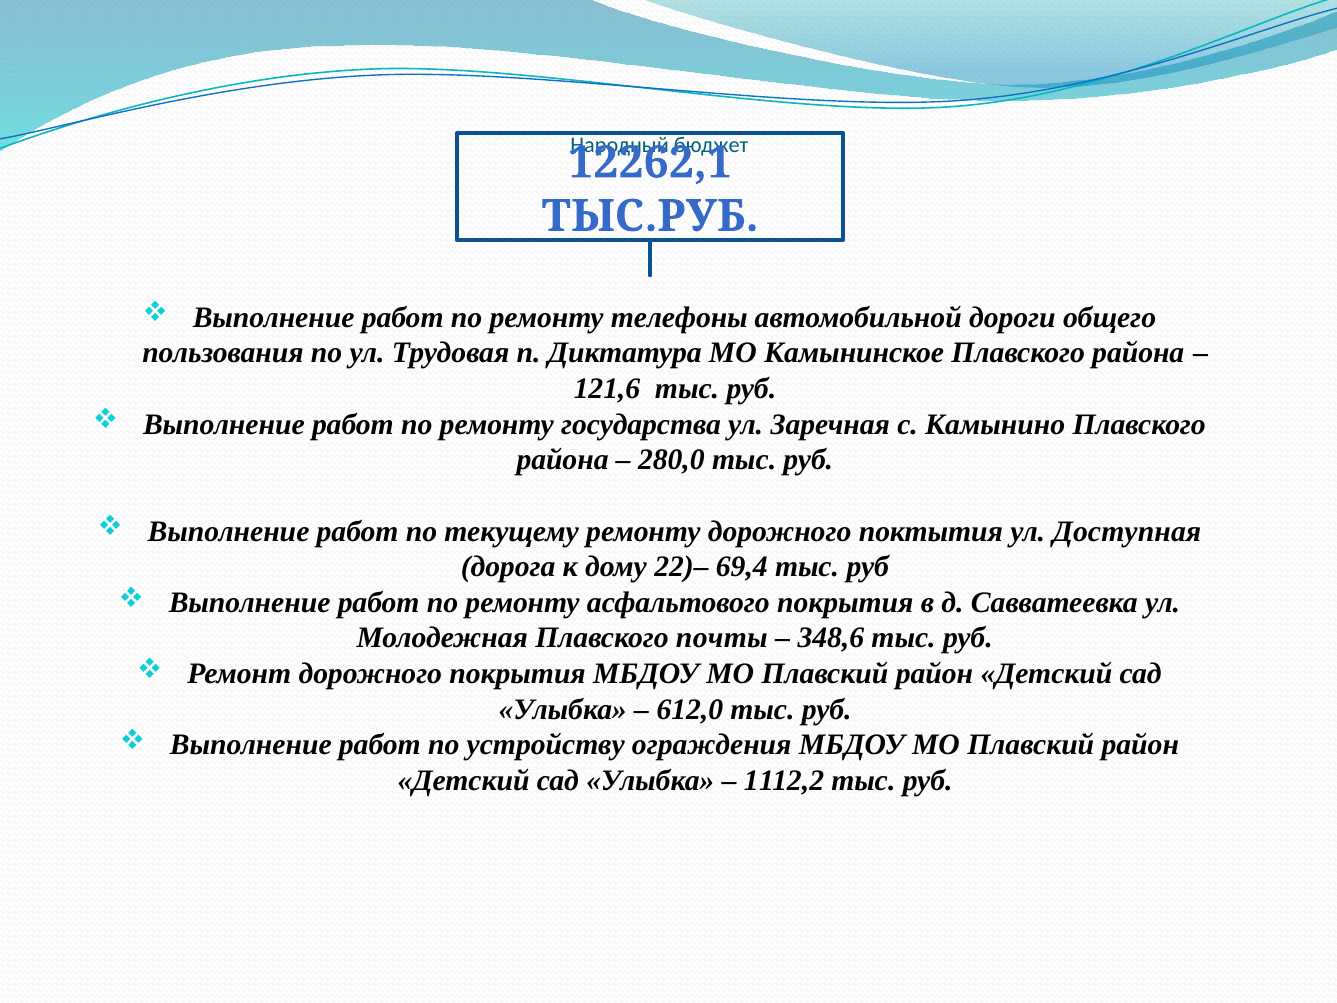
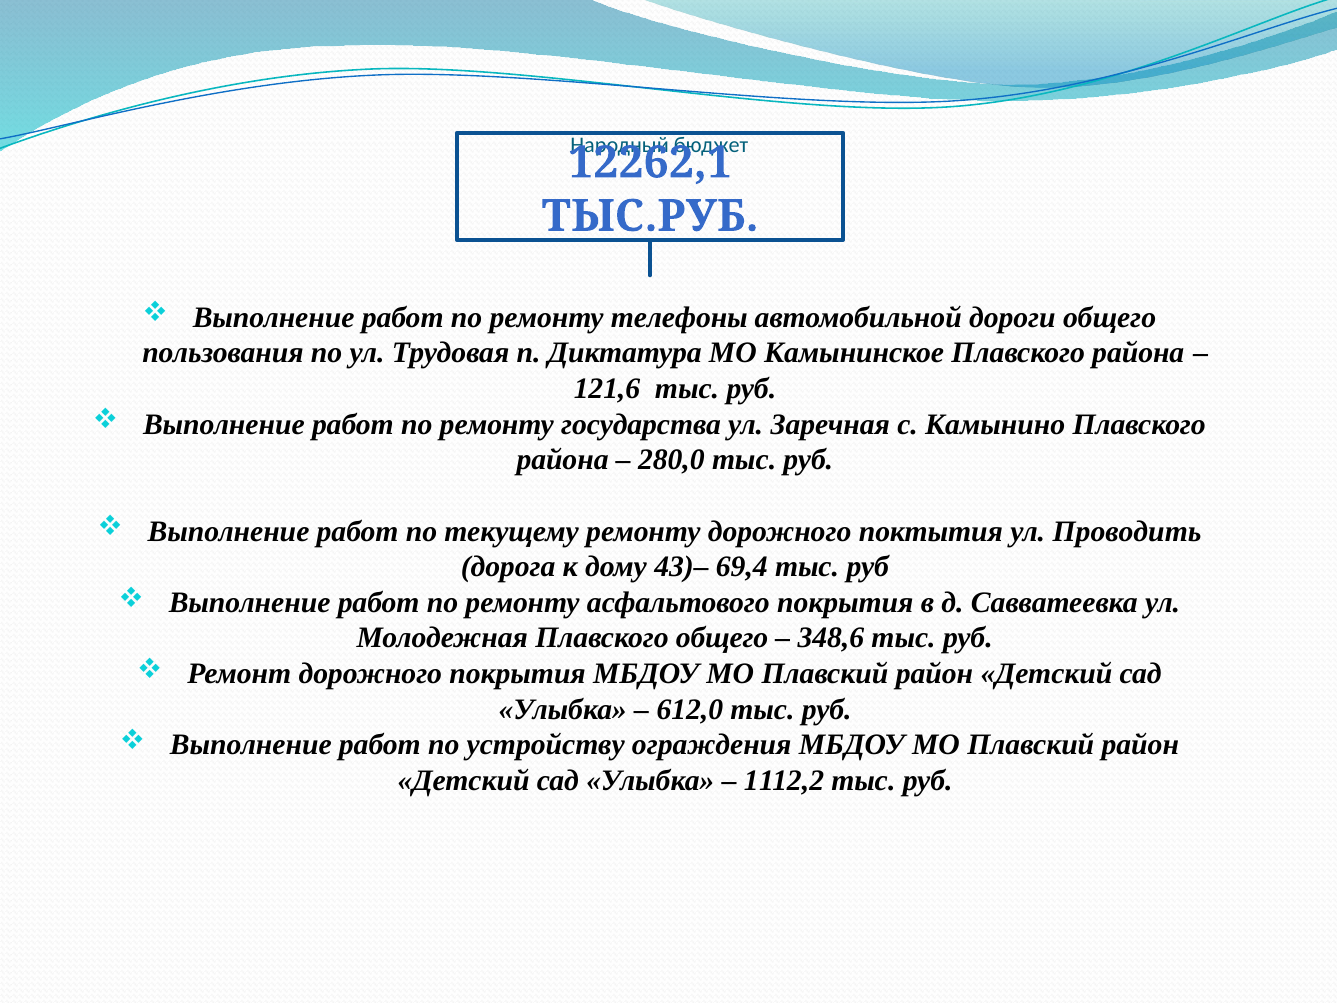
Доступная: Доступная -> Проводить (1127, 531)
22)–: 22)– -> 43)– (681, 567)
Плавского почты: почты -> общего (722, 638)
